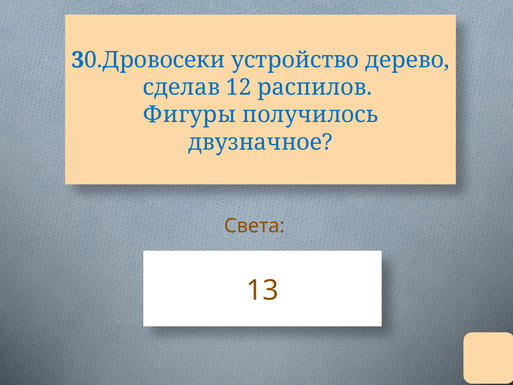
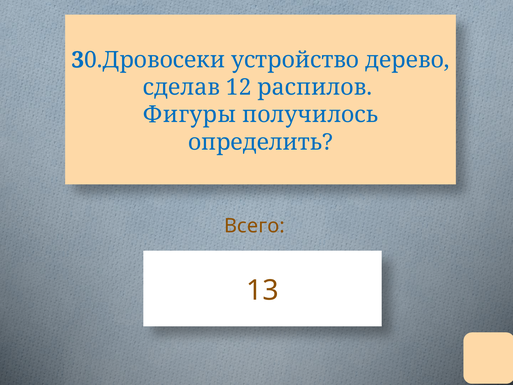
двузначное: двузначное -> определить (261, 142)
Света: Света -> Всего (254, 226)
